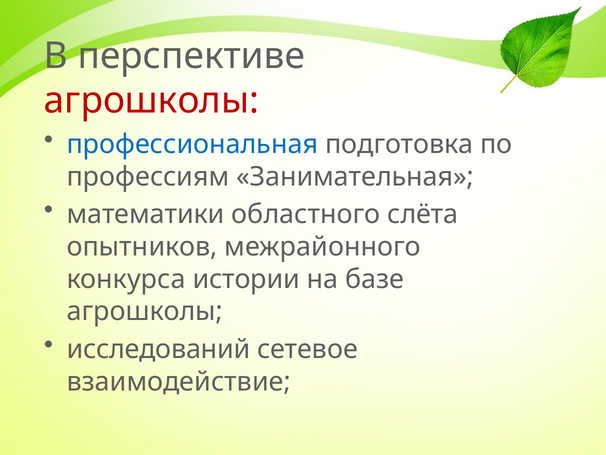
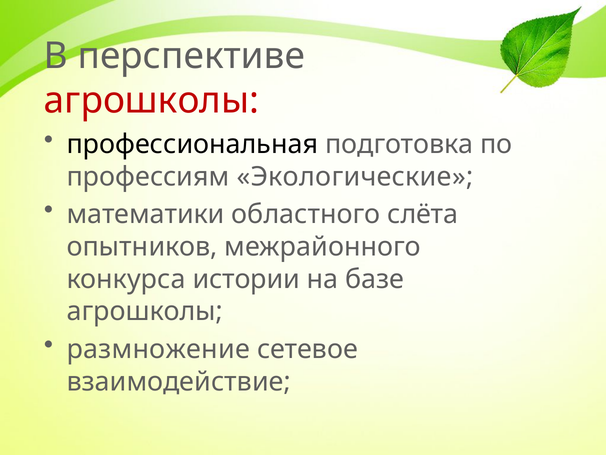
профессиональная colour: blue -> black (192, 144)
Занимательная: Занимательная -> Экологические (355, 176)
исследований: исследований -> размножение (158, 349)
